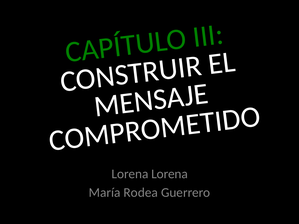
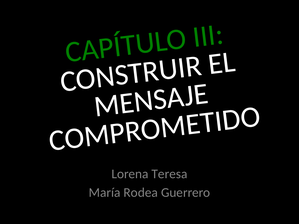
Lorena Lorena: Lorena -> Teresa (169, 174)
